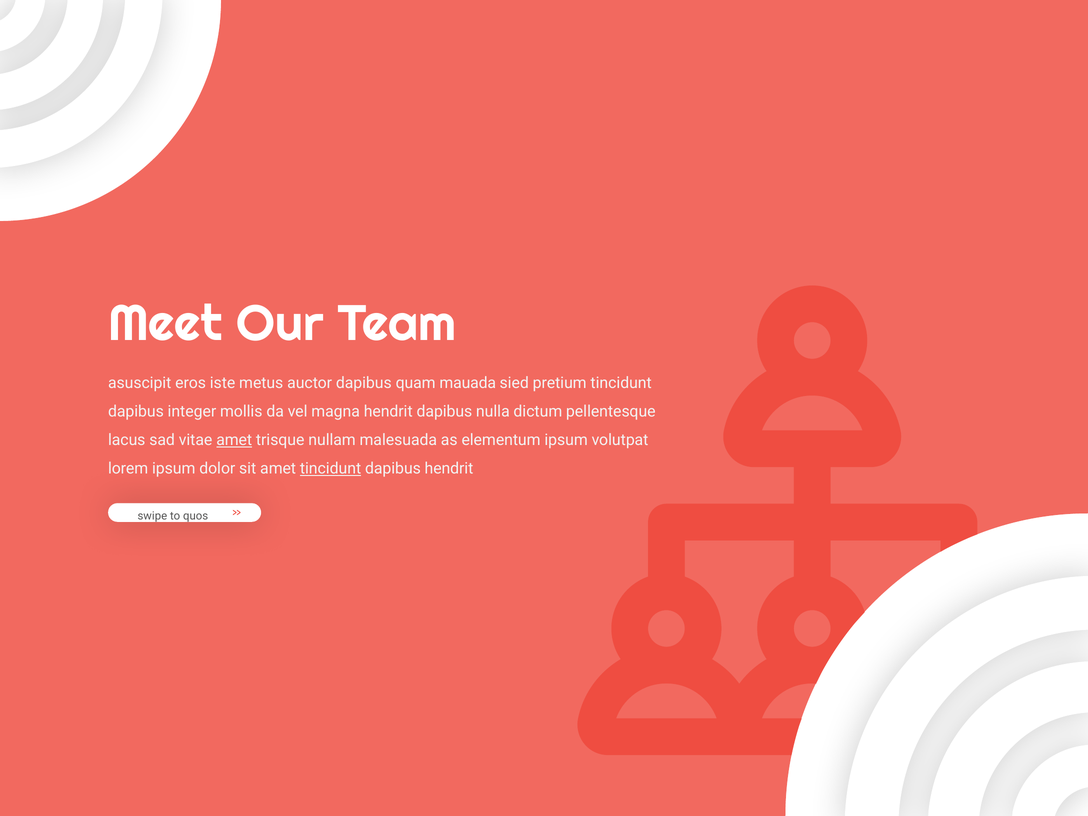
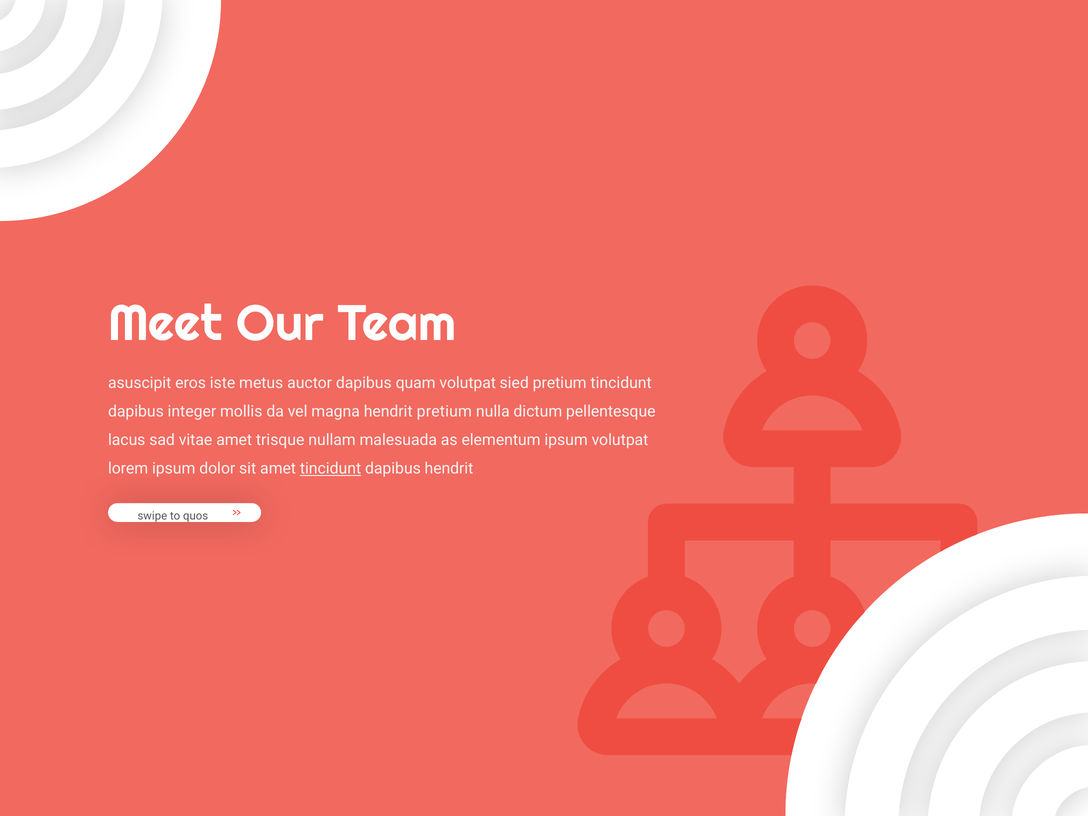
quam mauada: mauada -> volutpat (468, 383)
hendrit dapibus: dapibus -> pretium (444, 411)
amet underline: present -> none (234, 440)
